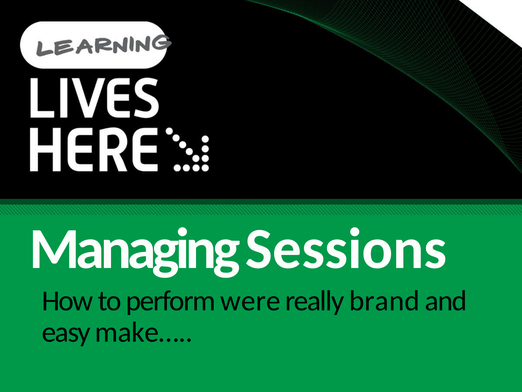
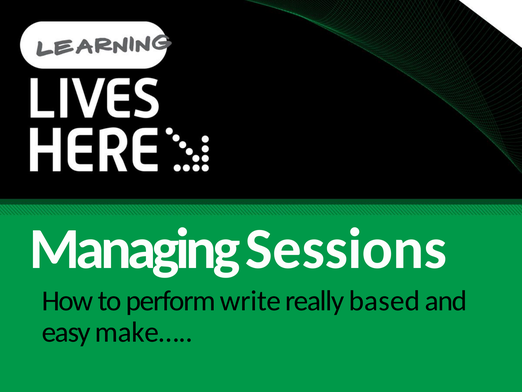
were: were -> write (250, 300)
brand: brand -> based (384, 300)
